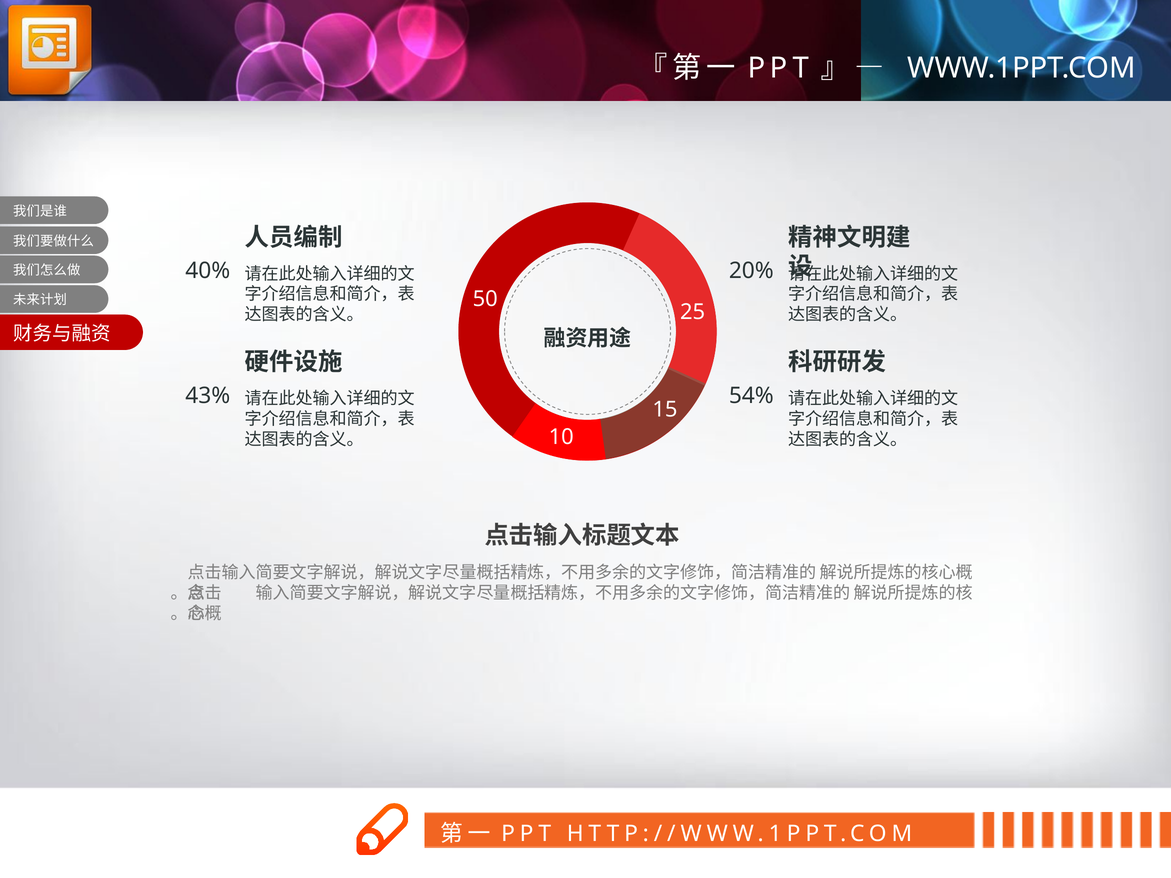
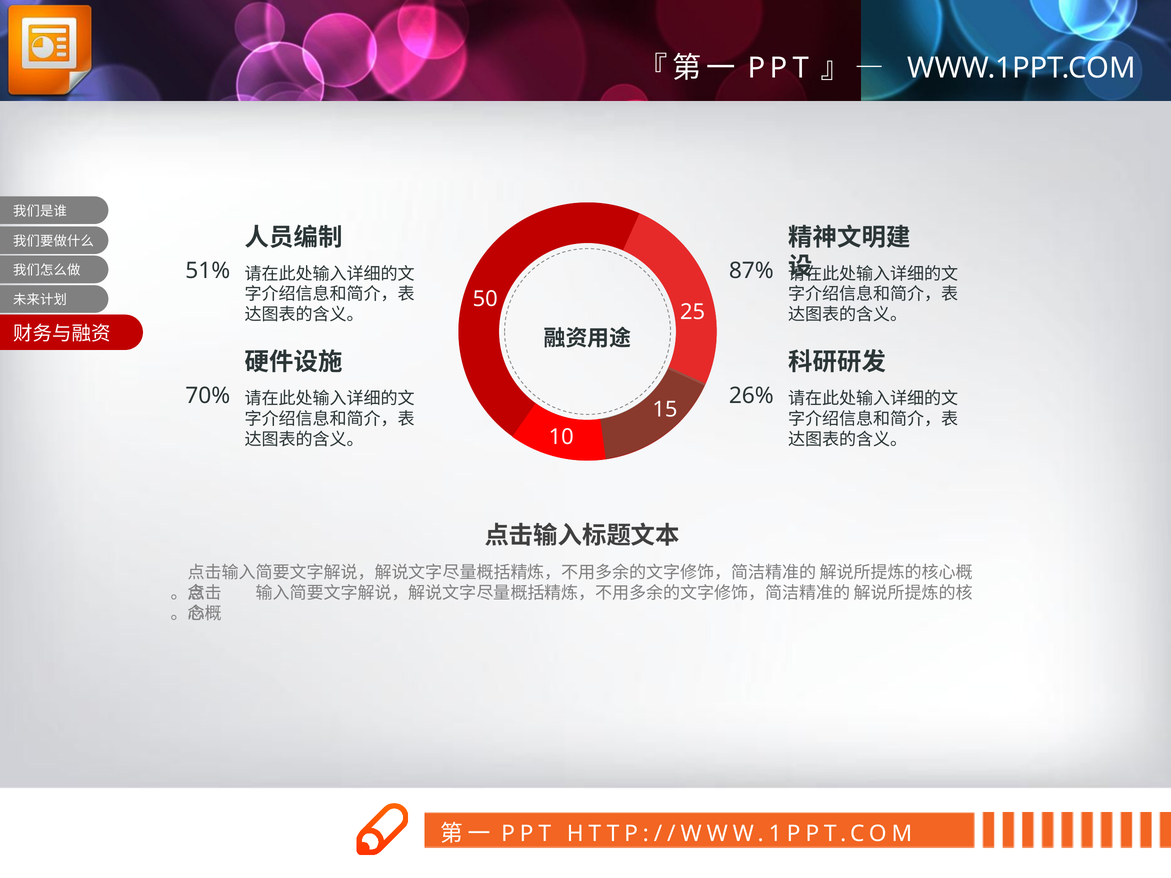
40%: 40% -> 51% (208, 271)
20%: 20% -> 87% (751, 271)
43%: 43% -> 70% (208, 396)
54%: 54% -> 26% (751, 396)
